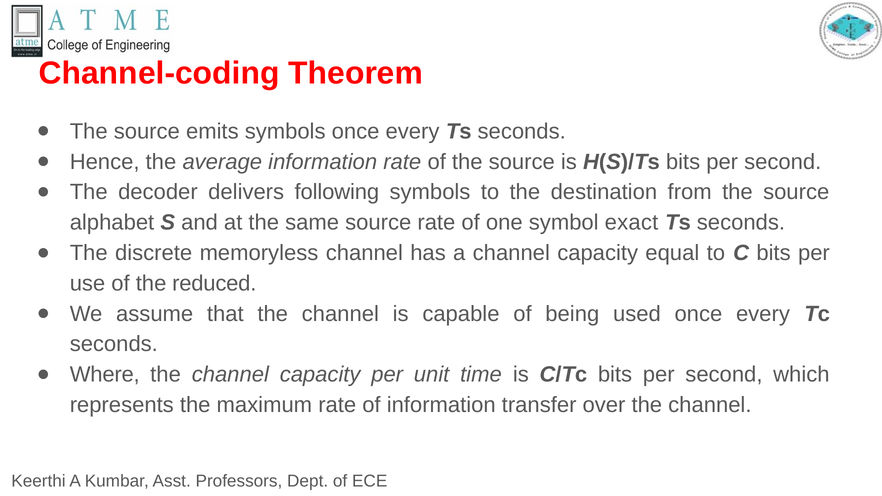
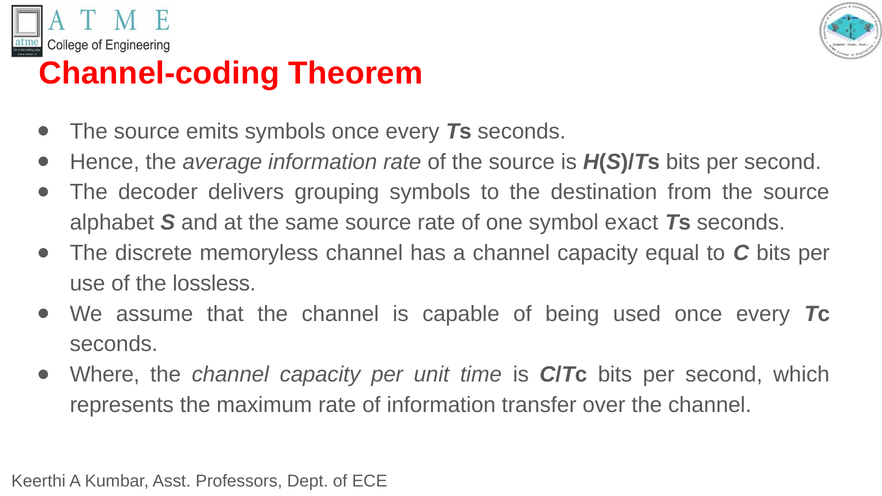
following: following -> grouping (337, 192)
reduced: reduced -> lossless (214, 283)
